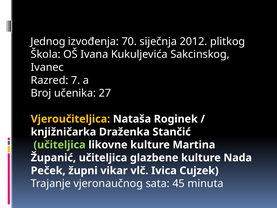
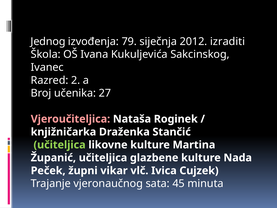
70: 70 -> 79 (129, 41)
plitkog: plitkog -> izraditi (228, 41)
7: 7 -> 2 (76, 80)
Vjeroučiteljica colour: yellow -> pink (70, 119)
